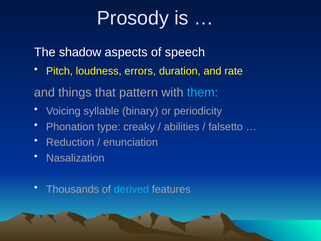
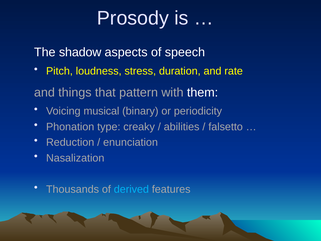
errors: errors -> stress (140, 71)
them colour: light blue -> white (203, 92)
syllable: syllable -> musical (101, 111)
